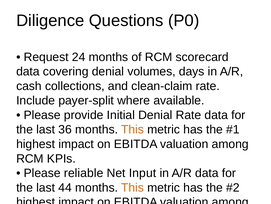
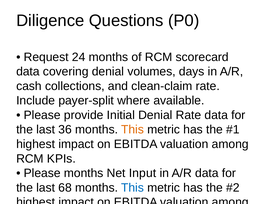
Please reliable: reliable -> months (84, 172)
44: 44 -> 68 (65, 187)
This colour: orange -> blue (132, 187)
